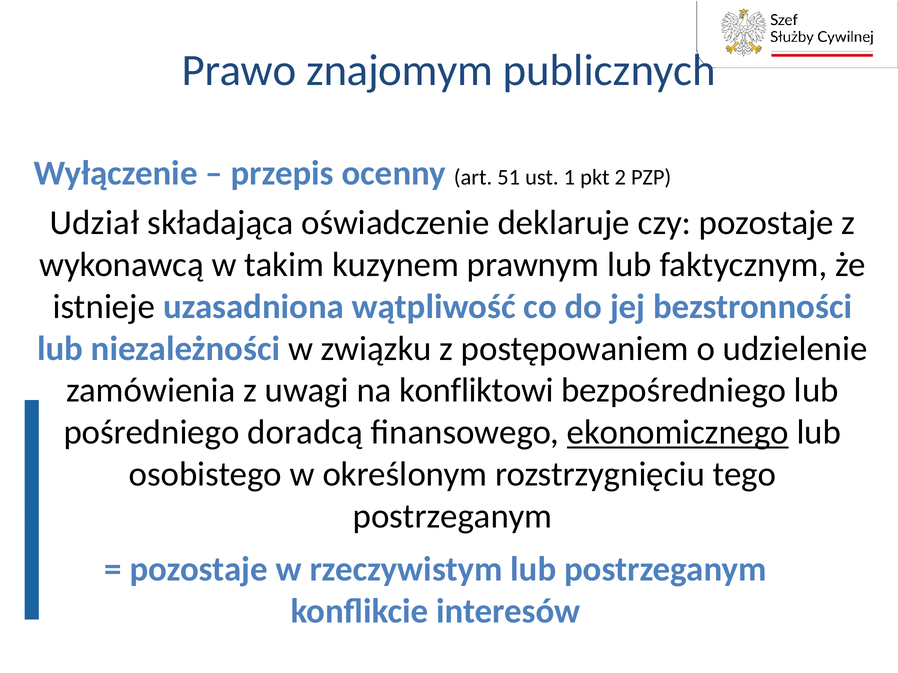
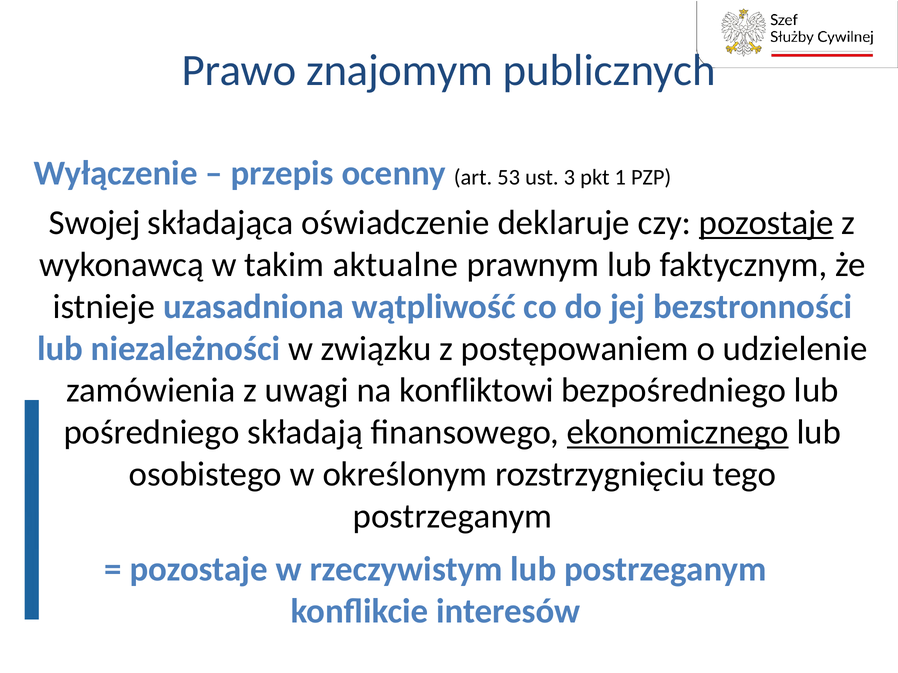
51: 51 -> 53 (509, 178)
1: 1 -> 3 (569, 178)
2: 2 -> 1 (620, 178)
Udział: Udział -> Swojej (95, 223)
pozostaje underline: none -> present (766, 223)
kuzynem: kuzynem -> aktualne (395, 265)
doradcą: doradcą -> składają (305, 433)
